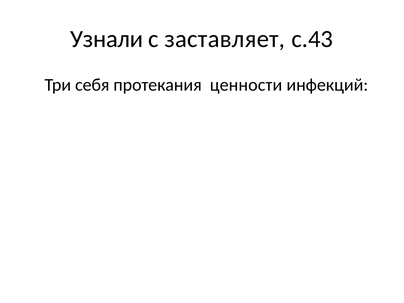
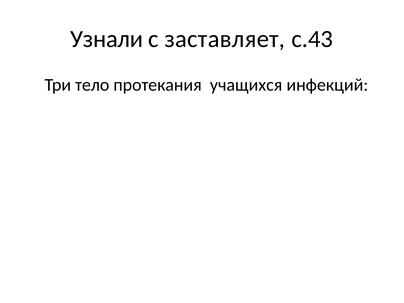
себя: себя -> тело (92, 85)
ценности: ценности -> учащихся (246, 85)
